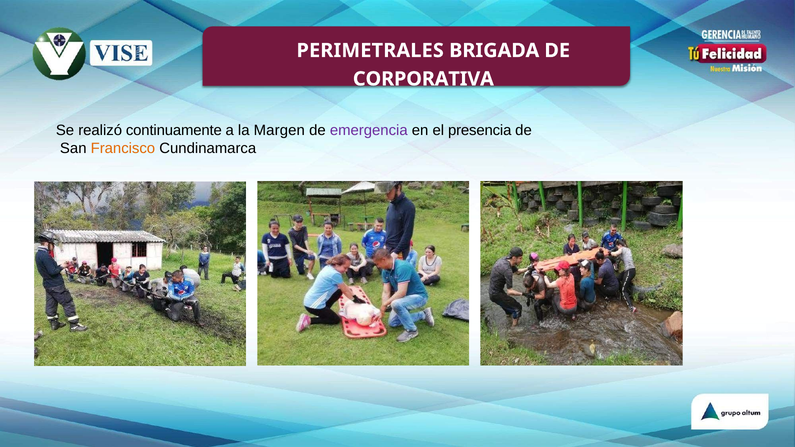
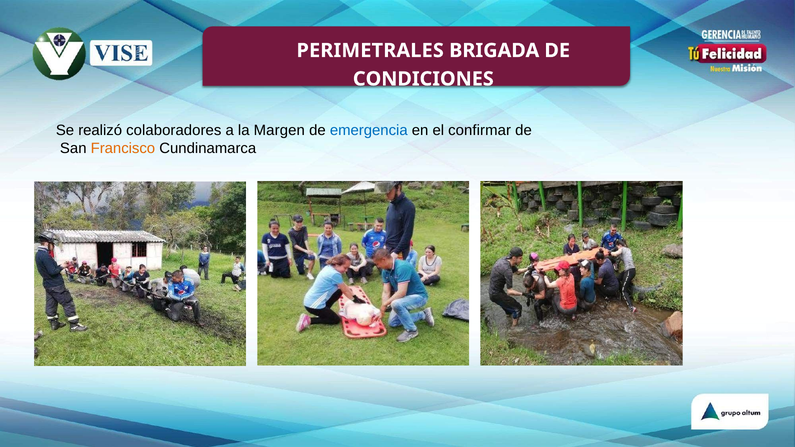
CORPORATIVA: CORPORATIVA -> CONDICIONES (423, 79)
continuamente: continuamente -> colaboradores (174, 130)
emergencia colour: purple -> blue (369, 130)
presencia: presencia -> confirmar (480, 130)
